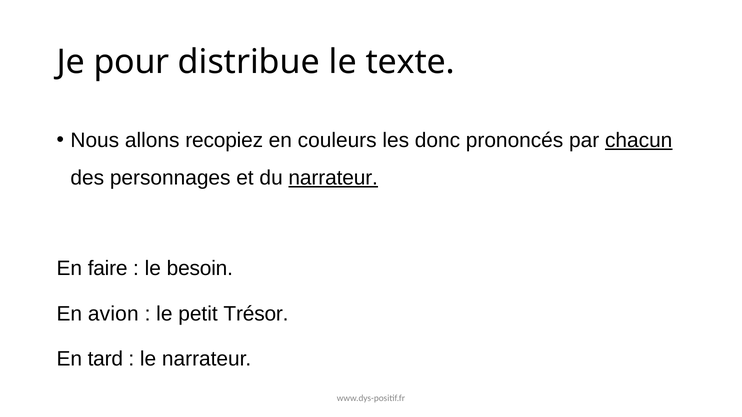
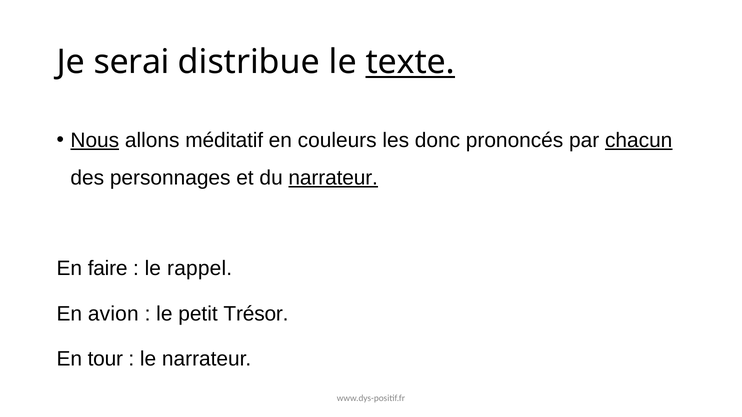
pour: pour -> serai (132, 62)
texte underline: none -> present (410, 62)
Nous underline: none -> present (95, 140)
recopiez: recopiez -> méditatif (224, 140)
besoin: besoin -> rappel (200, 269)
tard: tard -> tour (105, 359)
